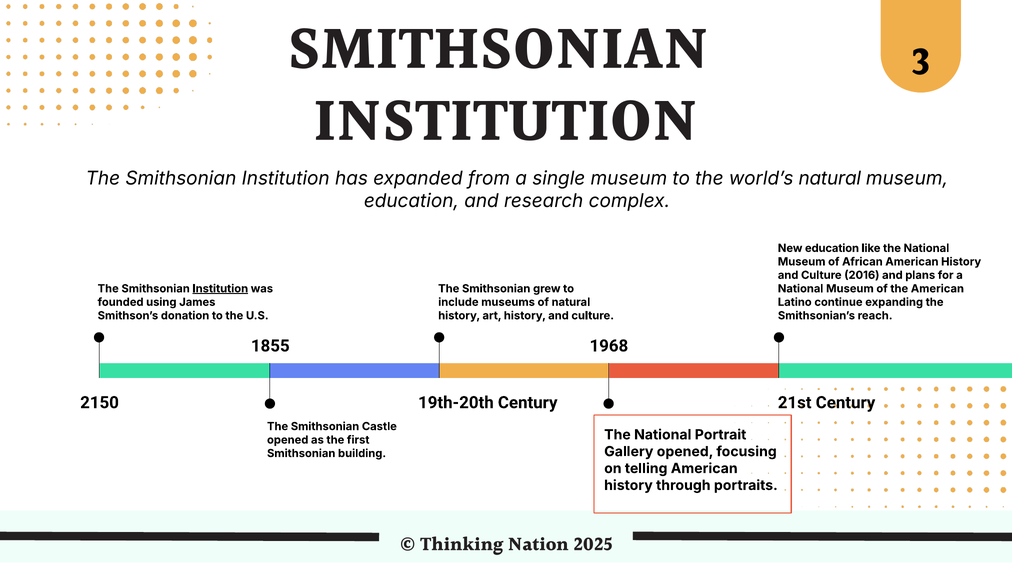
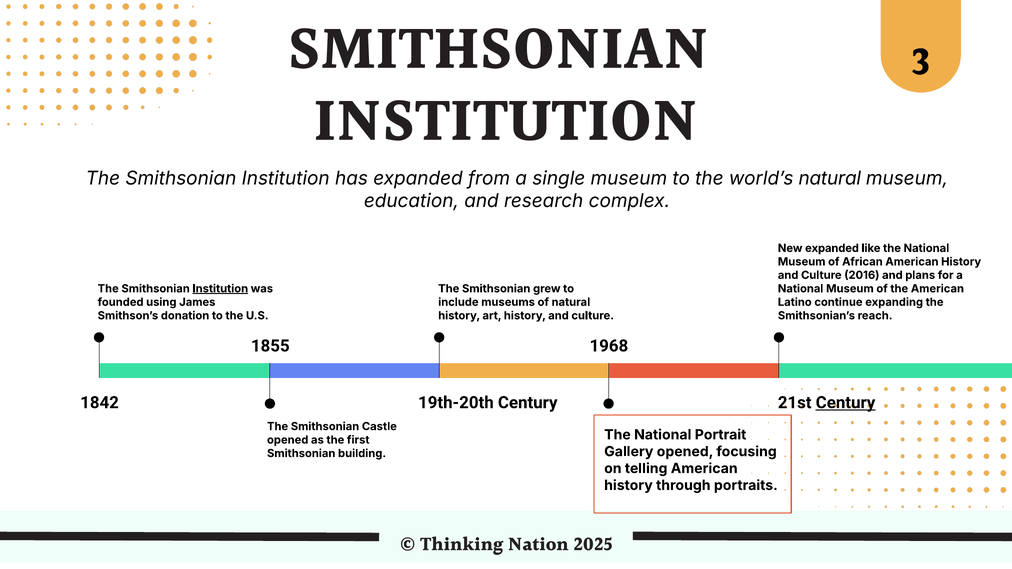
New education: education -> expanded (832, 248)
2150: 2150 -> 1842 (100, 403)
Century underline: none -> present (845, 403)
